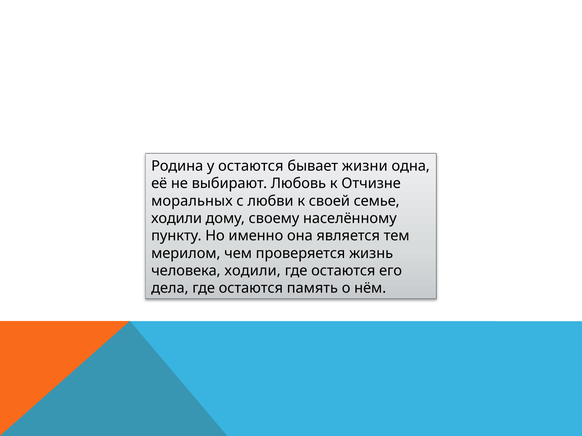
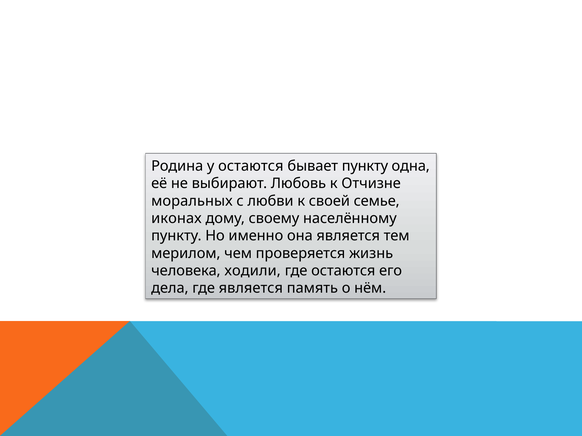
бывает жизни: жизни -> пункту (365, 166)
ходили: ходили -> иконах (176, 219)
дела где остаются: остаются -> является (251, 288)
